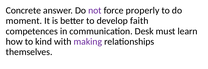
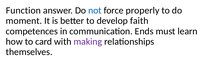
Concrete: Concrete -> Function (23, 11)
not colour: purple -> blue (95, 11)
Desk: Desk -> Ends (144, 31)
kind: kind -> card (44, 42)
